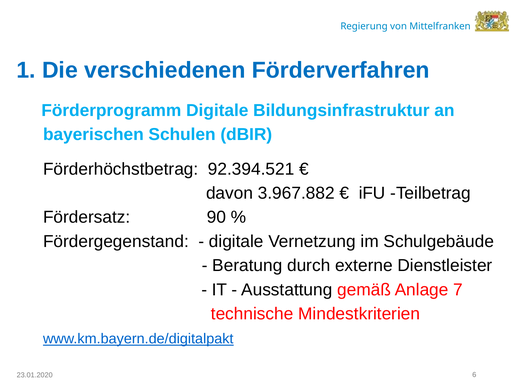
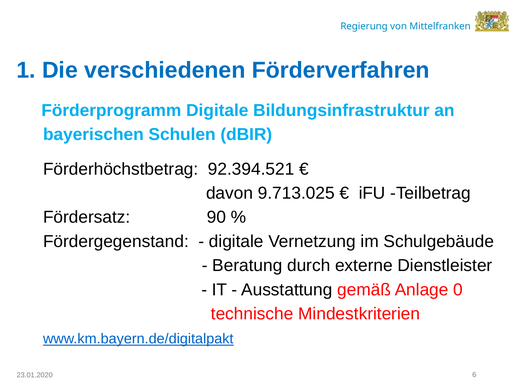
3.967.882: 3.967.882 -> 9.713.025 (296, 193)
7: 7 -> 0 (458, 290)
